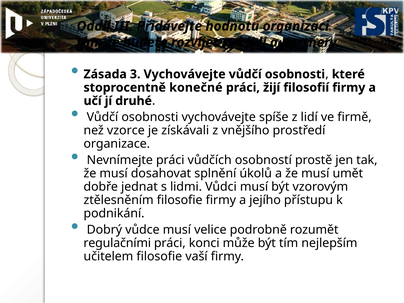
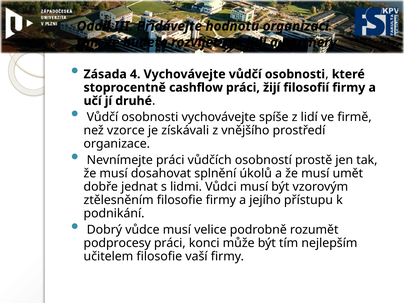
3: 3 -> 4 (135, 74)
konečné: konečné -> cashflow (196, 88)
regulačními: regulačními -> podprocesy (117, 243)
